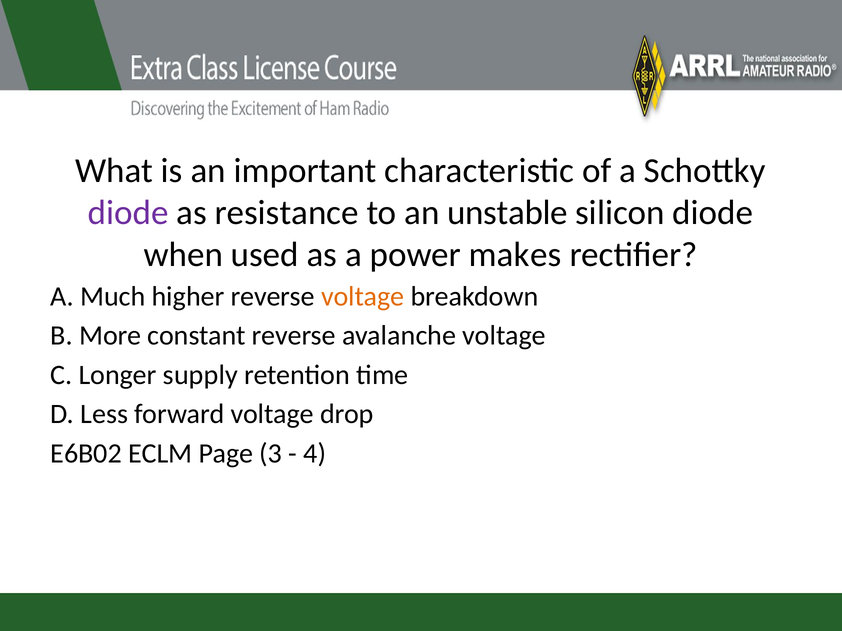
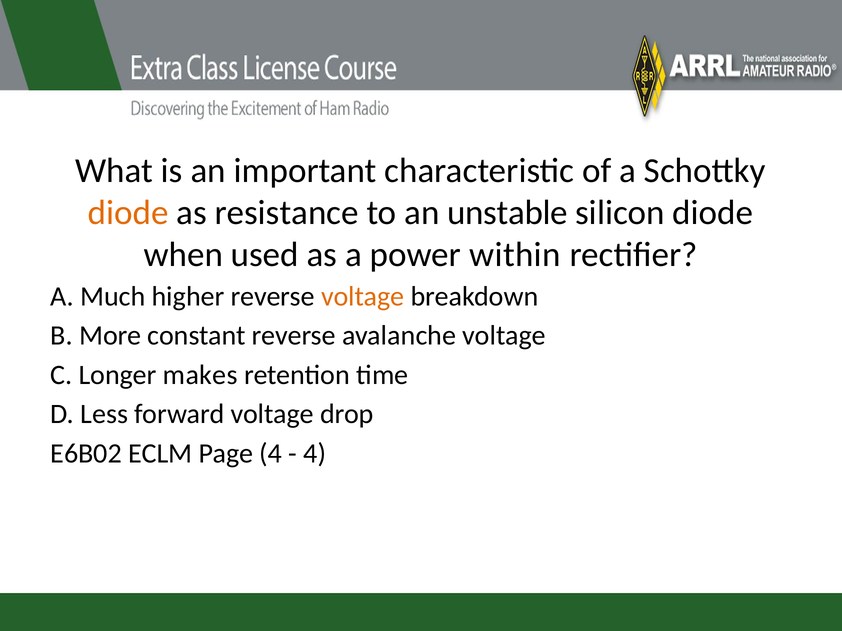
diode colour: purple -> orange (128, 213)
makes: makes -> within (515, 255)
supply: supply -> makes (200, 375)
Page 3: 3 -> 4 (271, 454)
